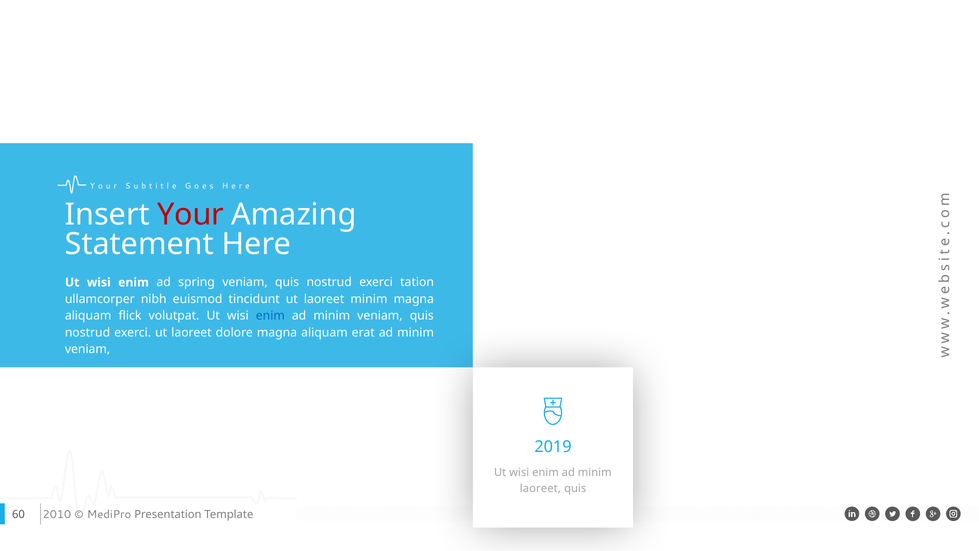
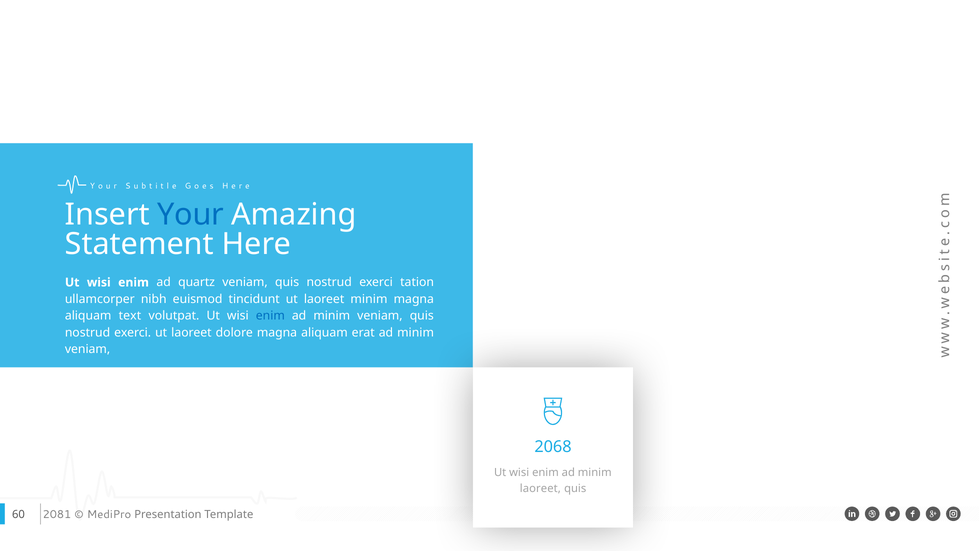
Your colour: red -> blue (191, 214)
spring: spring -> quartz (197, 282)
flick: flick -> text (130, 316)
2019: 2019 -> 2068 (553, 447)
2010: 2010 -> 2081 (57, 514)
